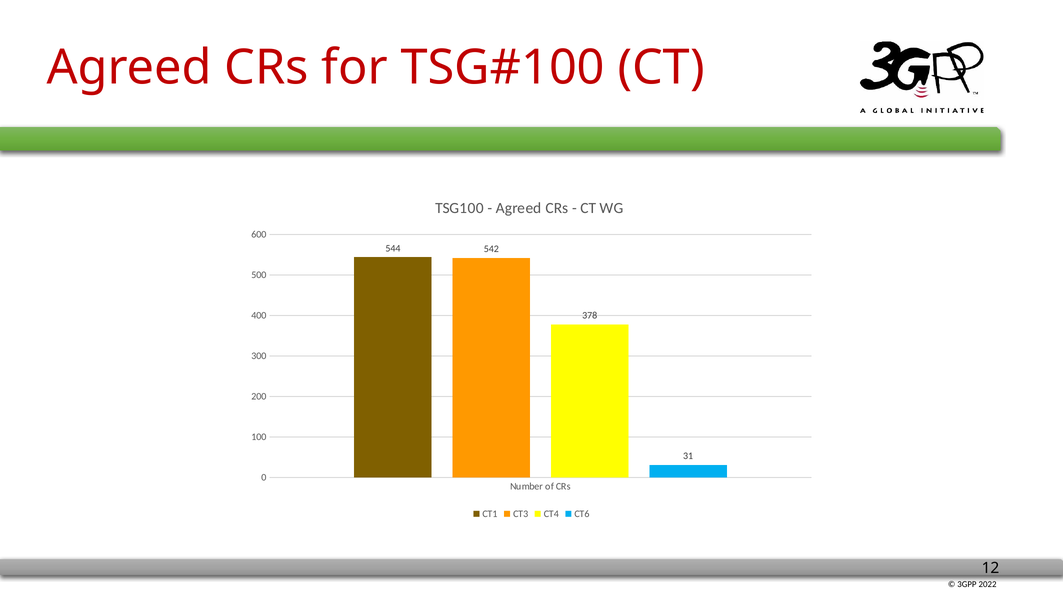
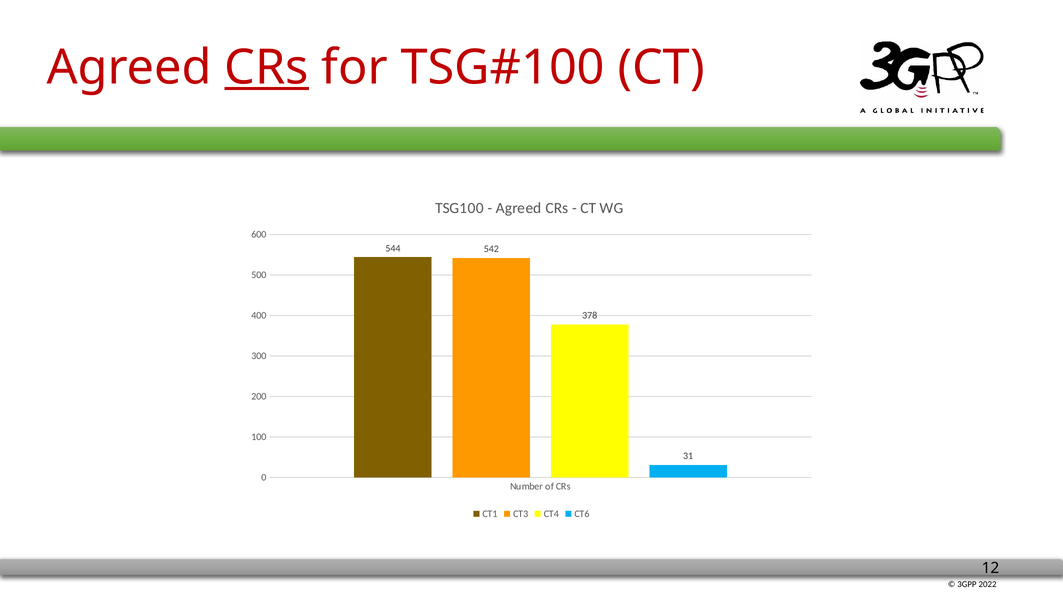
CRs underline: none -> present (267, 67)
